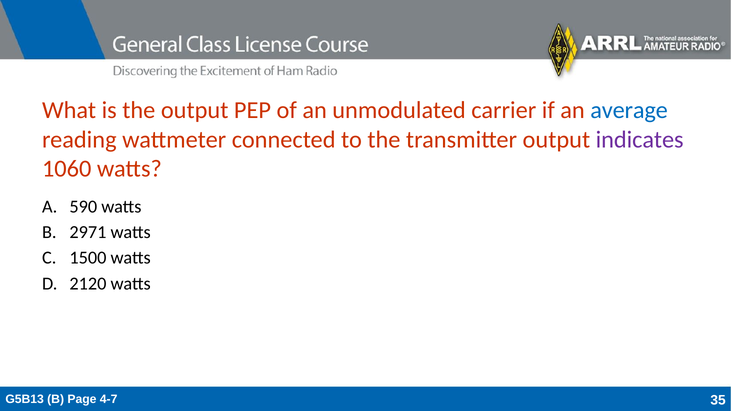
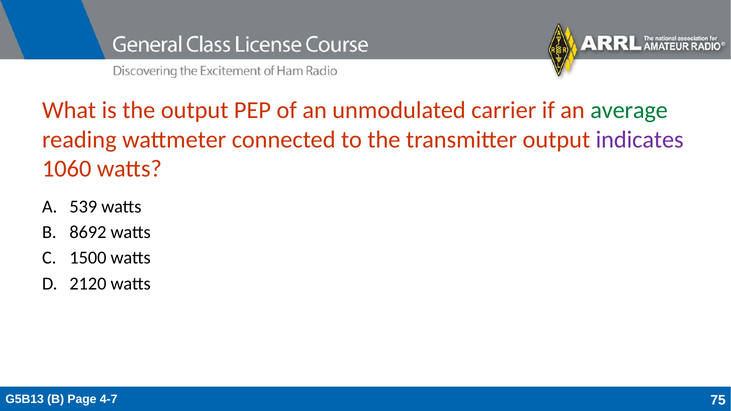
average colour: blue -> green (629, 110)
590: 590 -> 539 (83, 207)
2971: 2971 -> 8692 (88, 232)
35: 35 -> 75 (718, 400)
